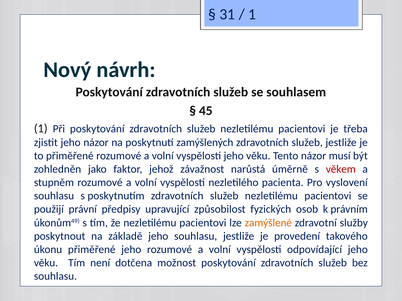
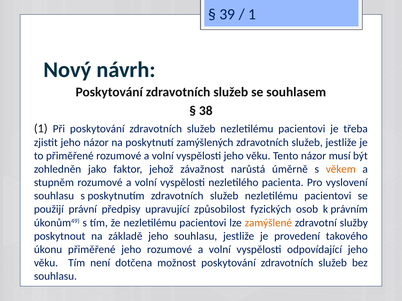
31: 31 -> 39 (227, 14)
45: 45 -> 38 (206, 111)
věkem colour: red -> orange (341, 169)
